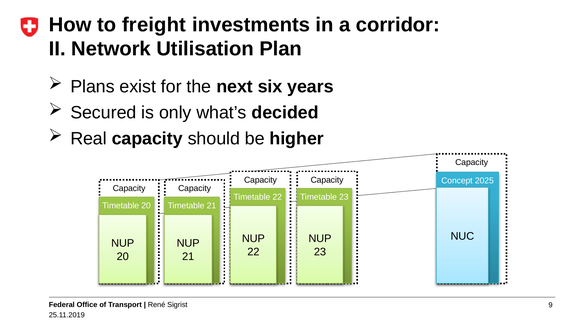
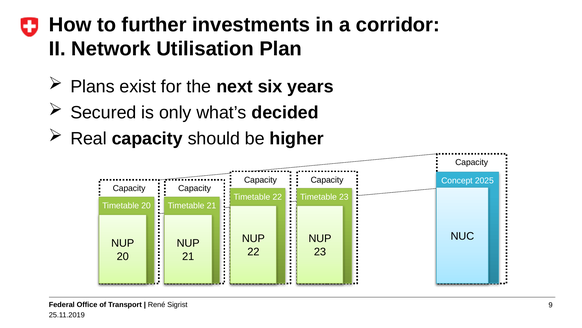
freight: freight -> further (154, 25)
